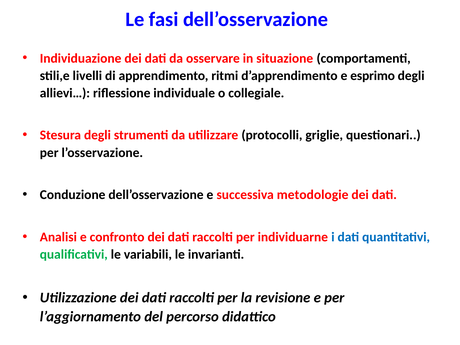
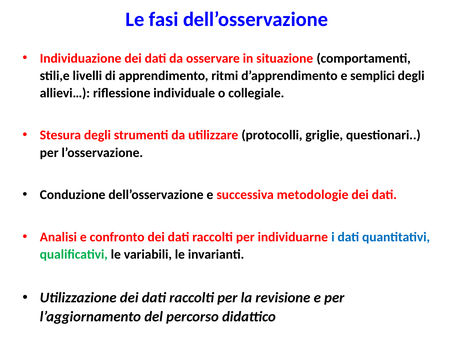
esprimo: esprimo -> semplici (373, 76)
